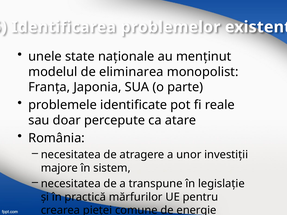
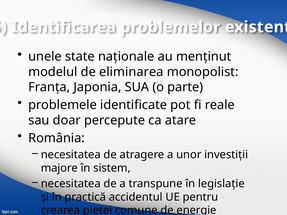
mărfurilor: mărfurilor -> accidentul (136, 197)
